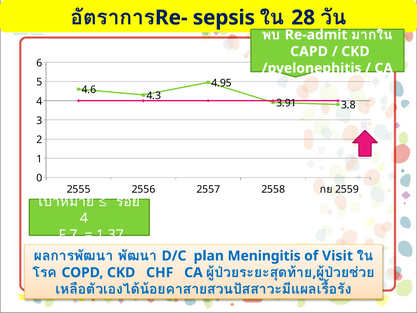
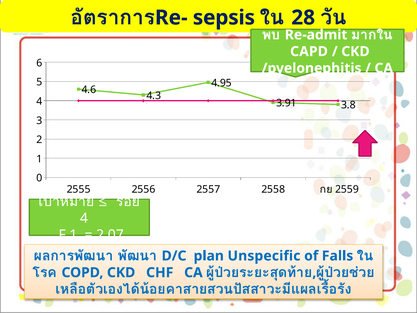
F 7: 7 -> 1 (73, 235)
1.37: 1.37 -> 2.07 (110, 235)
Meningitis: Meningitis -> Unspecific (264, 256)
Visit: Visit -> Falls (338, 256)
